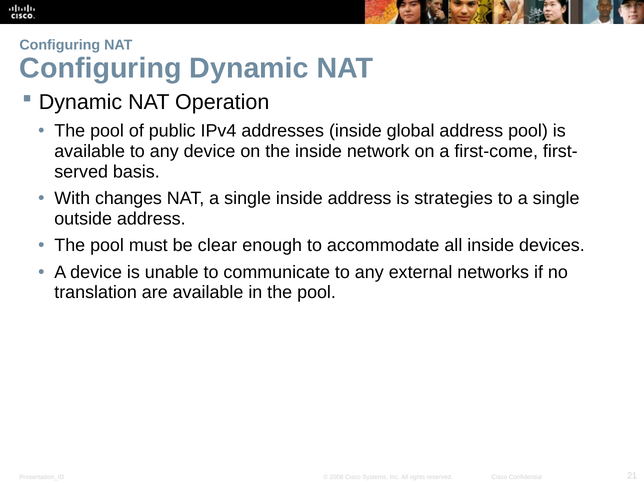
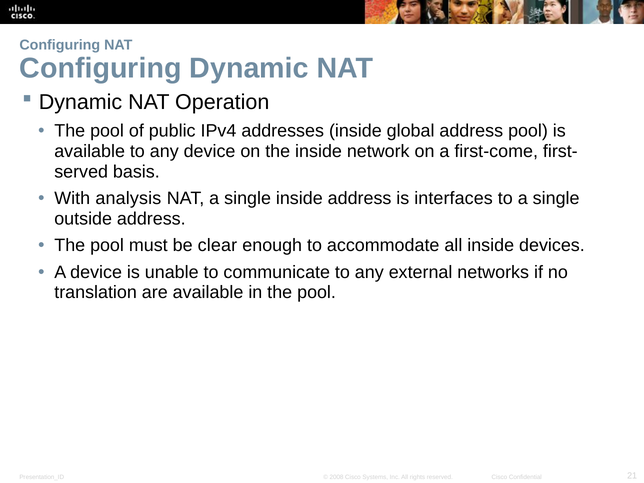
changes: changes -> analysis (128, 198)
strategies: strategies -> interfaces (454, 198)
